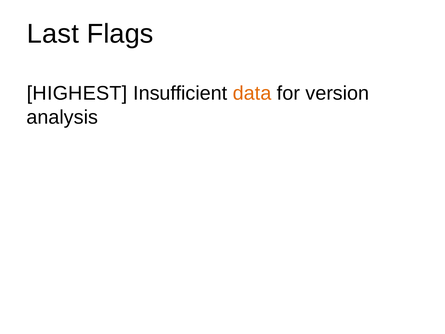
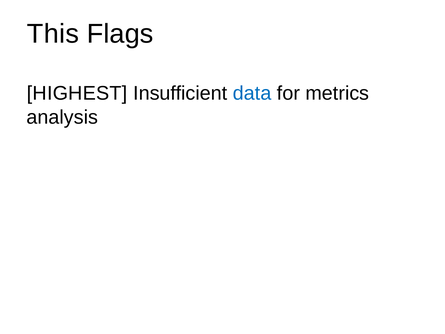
Last: Last -> This (53, 34)
data colour: orange -> blue (252, 93)
version: version -> metrics (337, 93)
